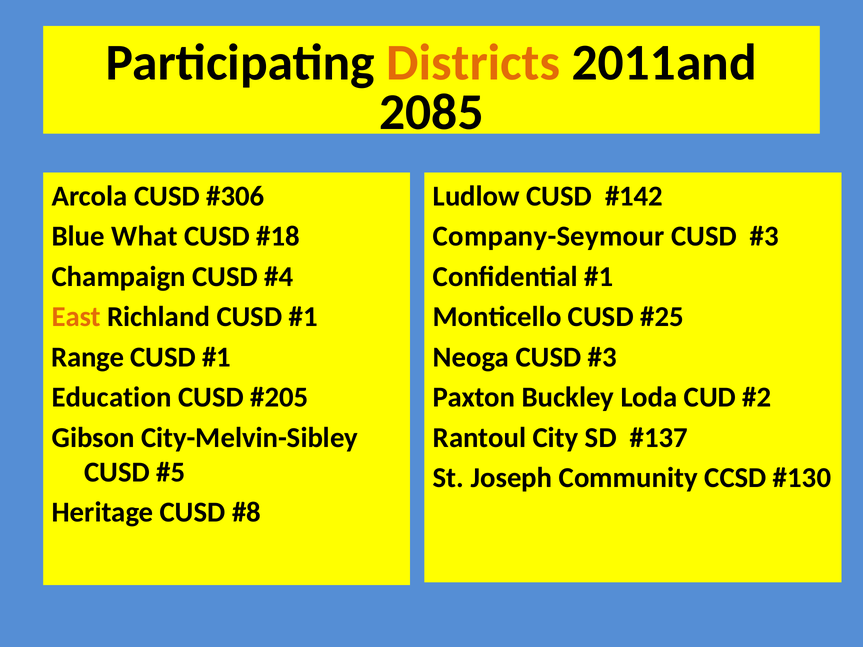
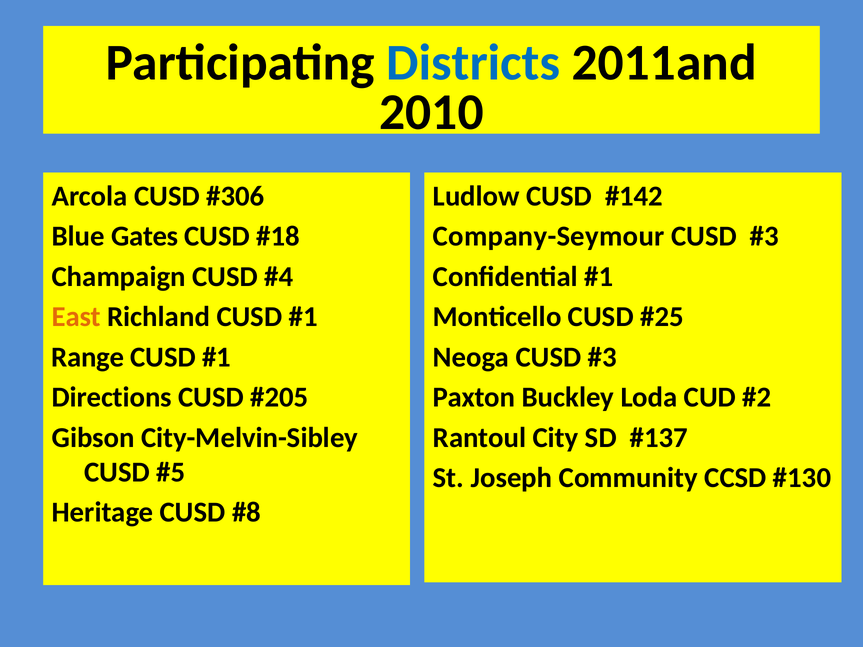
Districts colour: orange -> blue (473, 63)
2085: 2085 -> 2010 (431, 112)
What: What -> Gates (145, 236)
Education: Education -> Directions (112, 398)
